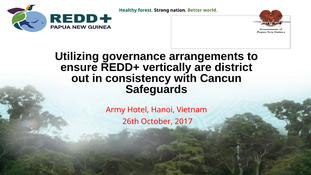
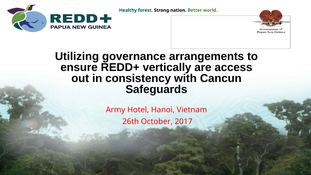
district: district -> access (233, 67)
